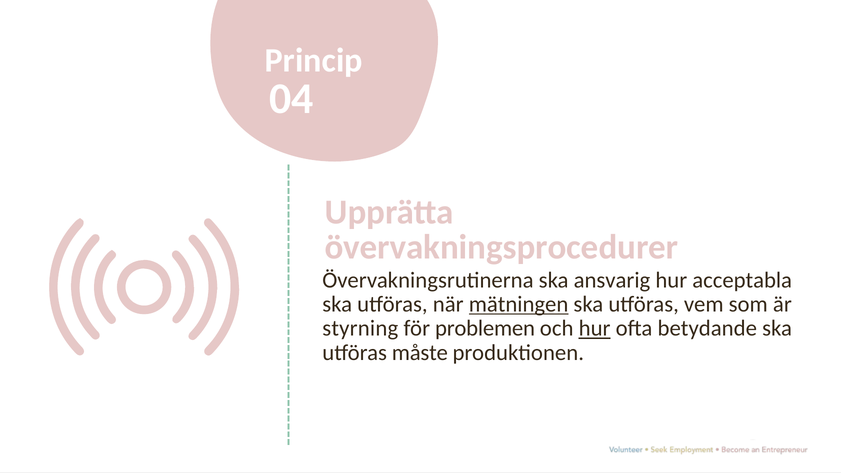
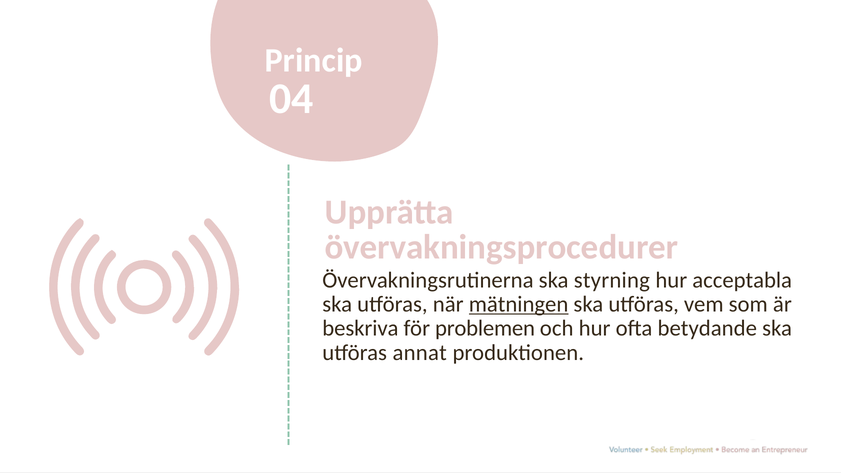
ansvarig: ansvarig -> styrning (612, 280)
styrning: styrning -> beskriva (360, 328)
hur underline: present -> none (595, 328)
måste: måste -> annat (420, 353)
